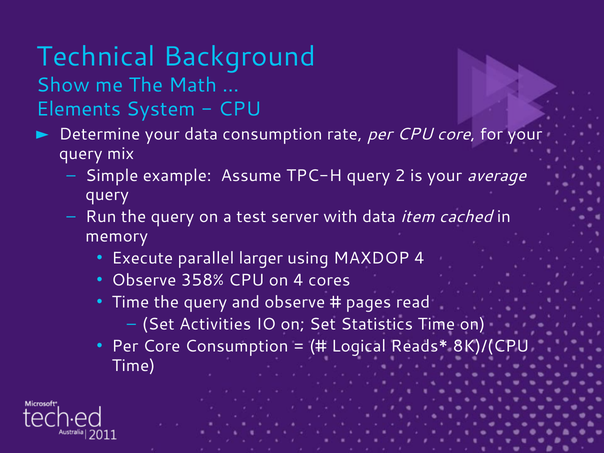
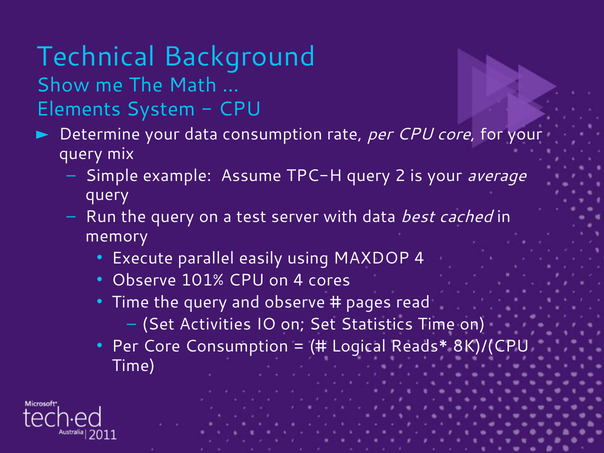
item: item -> best (418, 217)
larger: larger -> easily (261, 258)
358%: 358% -> 101% (202, 280)
